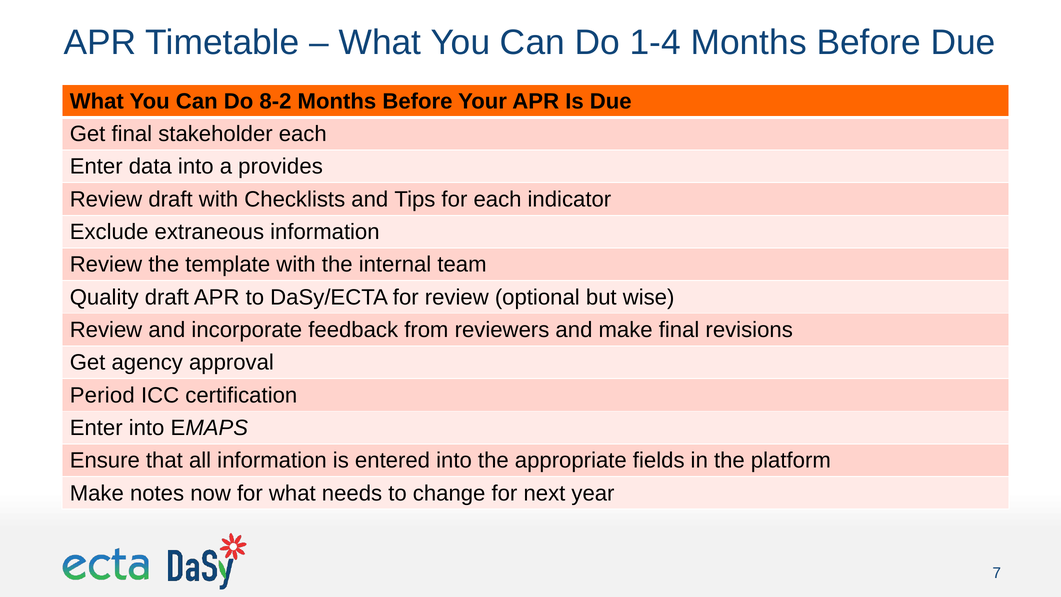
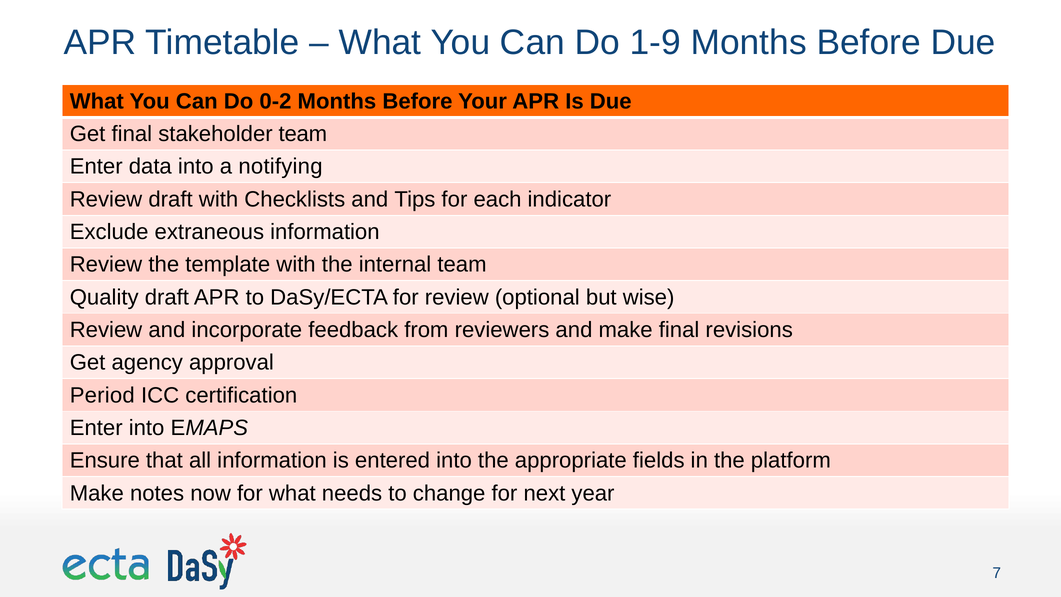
1-4: 1-4 -> 1-9 (655, 43)
8-2: 8-2 -> 0-2 (275, 101)
stakeholder each: each -> team (303, 134)
provides: provides -> notifying (281, 167)
